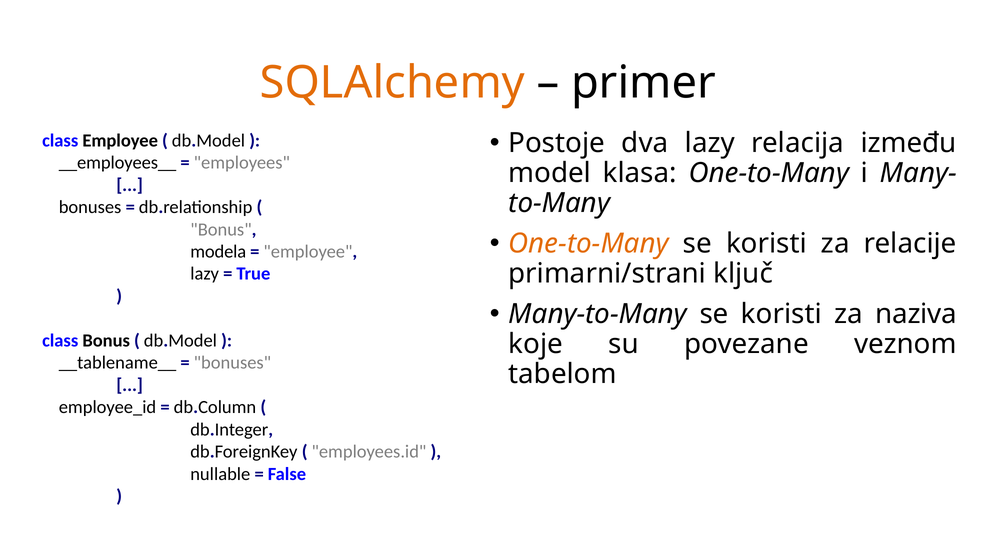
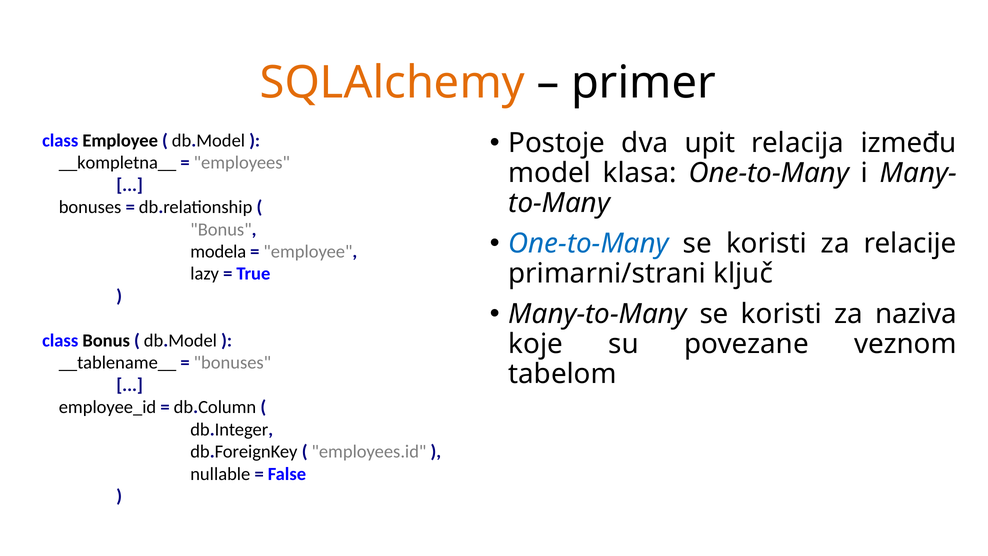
dva lazy: lazy -> upit (710, 143)
__employees__: __employees__ -> __kompletna__ (118, 163)
One-to-Many colour: orange -> blue (589, 243)
